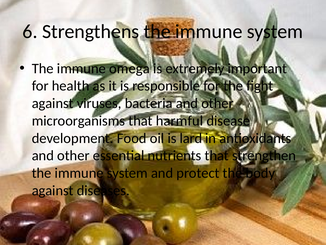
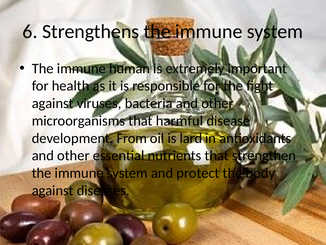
omega: omega -> human (130, 68)
Food: Food -> From (132, 138)
